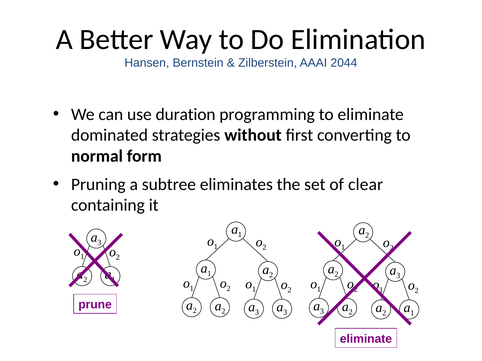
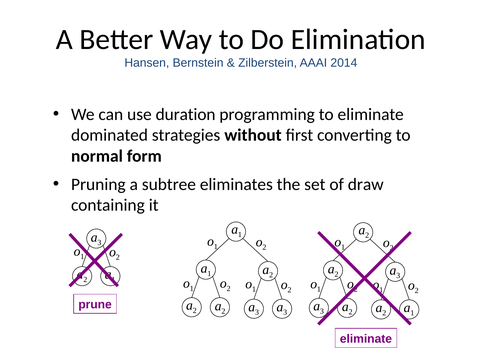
2044: 2044 -> 2014 (344, 63)
clear: clear -> draw (366, 185)
